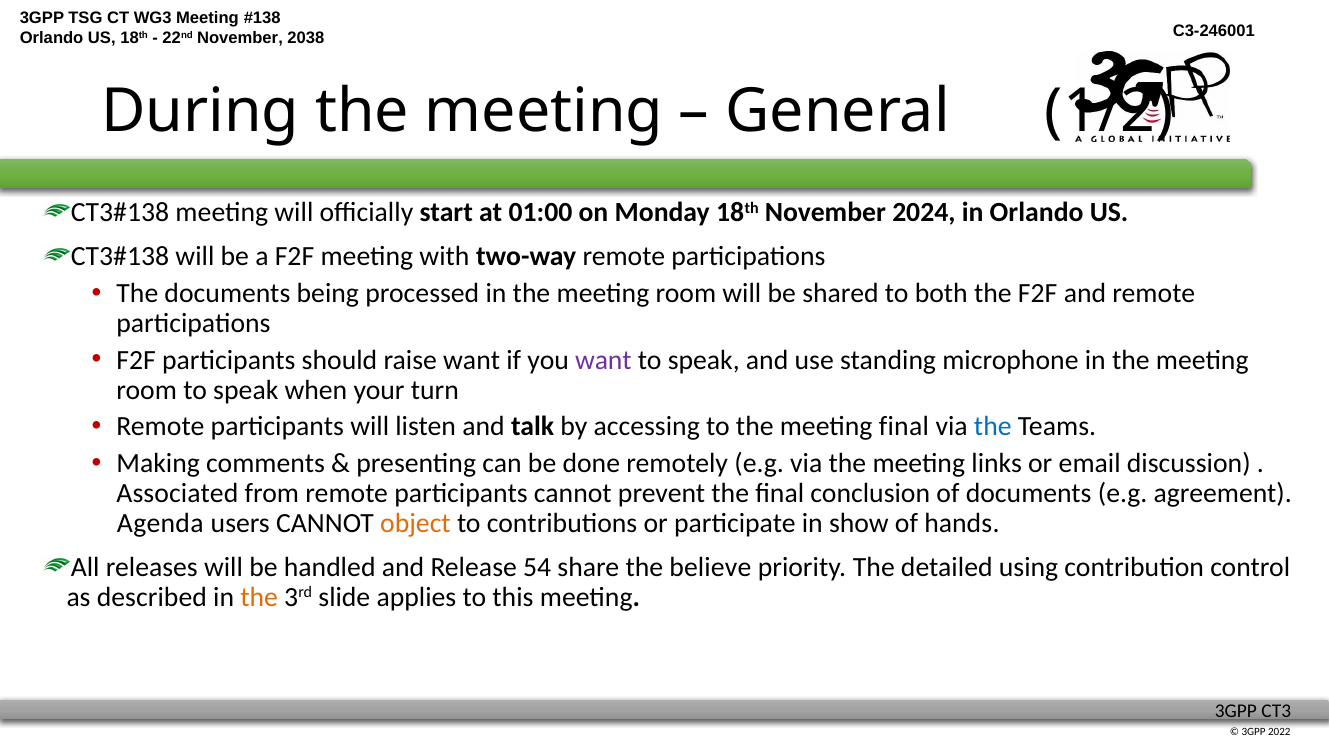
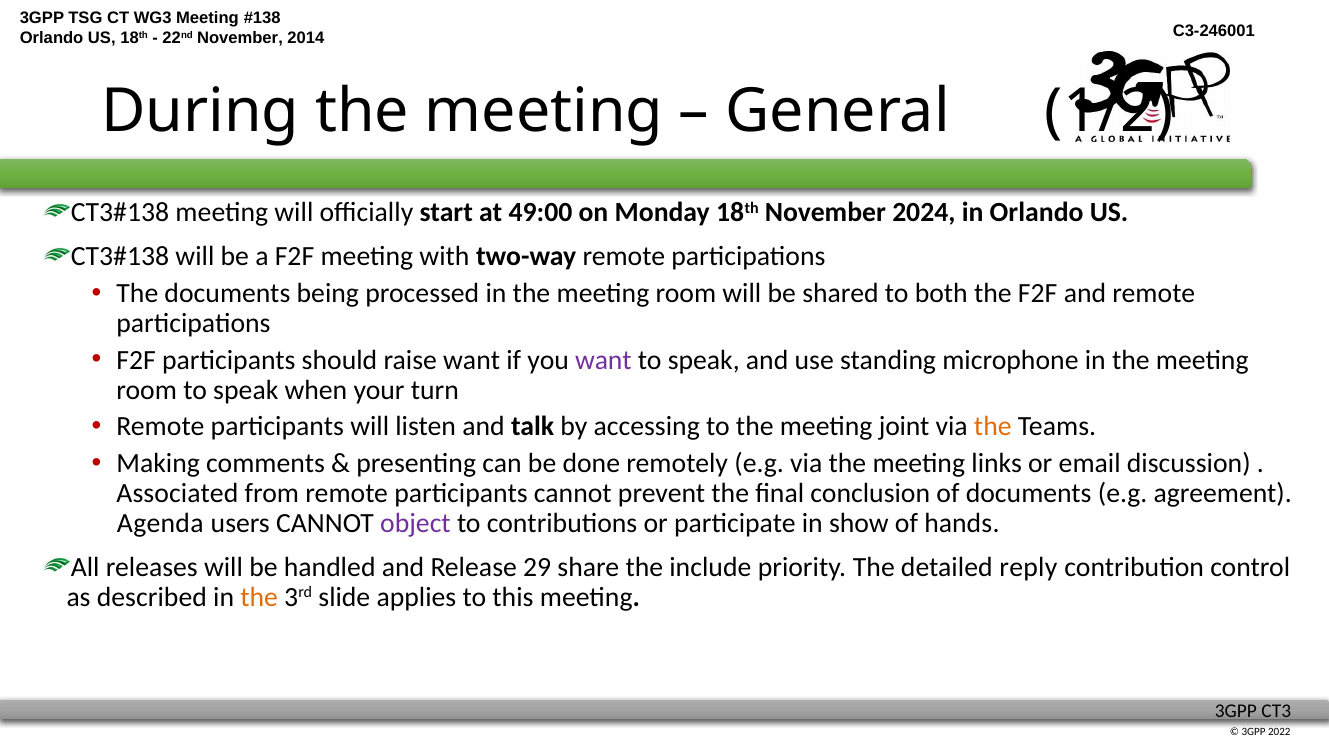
2038: 2038 -> 2014 (306, 38)
01:00: 01:00 -> 49:00 (540, 212)
meeting final: final -> joint (904, 426)
the colour: blue -> orange (993, 426)
object colour: orange -> purple (415, 523)
54: 54 -> 29 (537, 567)
believe: believe -> include (710, 567)
using: using -> reply (1028, 567)
